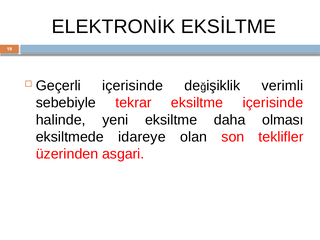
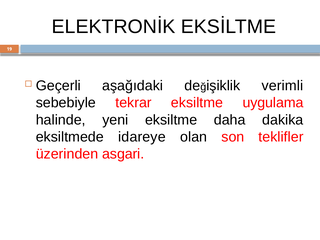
Geçerli içerisinde: içerisinde -> aşağıdaki (133, 86)
eksiltme içerisinde: içerisinde -> uygulama (273, 103)
olması: olması -> dakika (283, 120)
